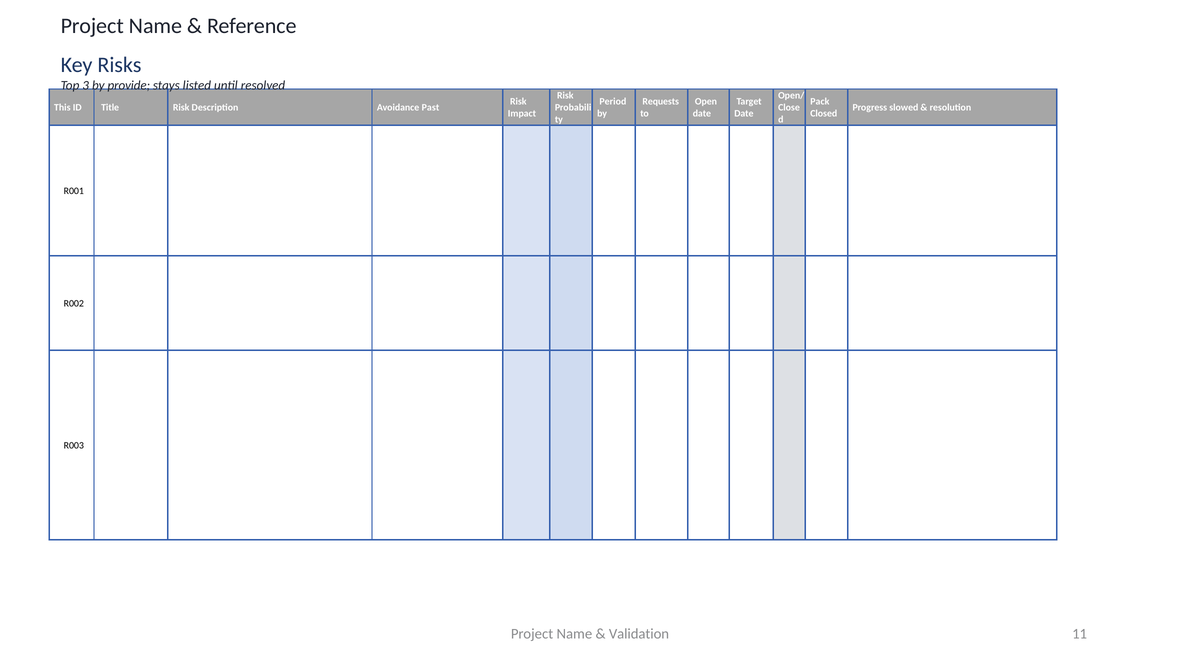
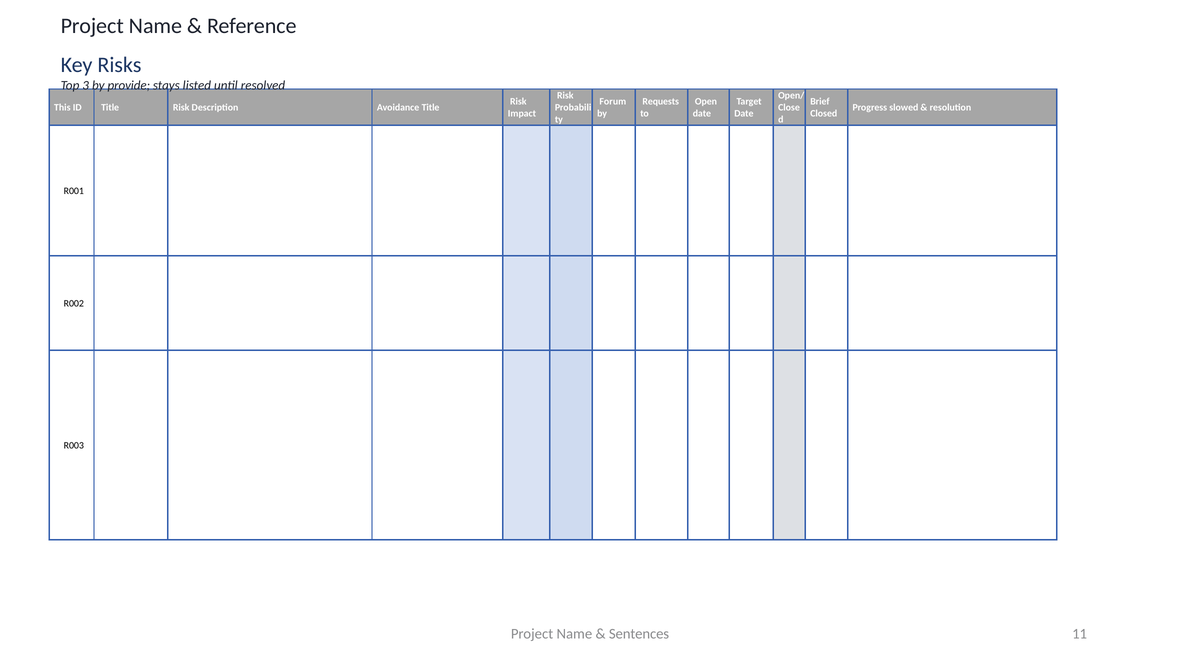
Period: Period -> Forum (613, 102)
Pack: Pack -> Brief (820, 102)
Avoidance Past: Past -> Title (431, 108)
Validation: Validation -> Sentences (639, 634)
